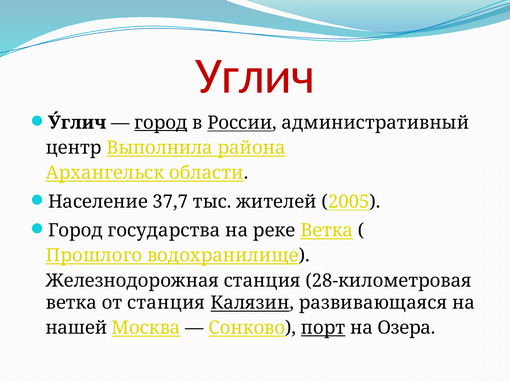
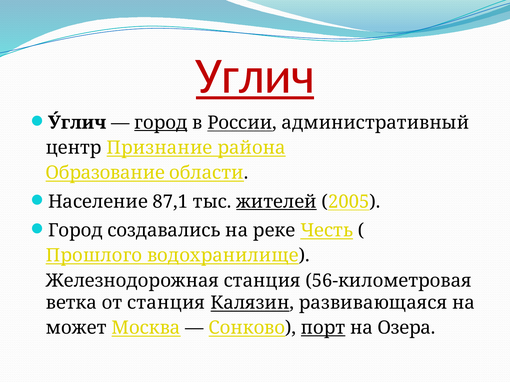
Углич underline: none -> present (255, 76)
Выполнила: Выполнила -> Признание (159, 148)
Архангельск: Архангельск -> Образование (105, 173)
37,7: 37,7 -> 87,1 (170, 202)
жителей underline: none -> present (276, 202)
государства: государства -> создавались (164, 231)
реке Ветка: Ветка -> Честь (327, 231)
28-километровая: 28-километровая -> 56-километровая (389, 281)
нашей: нашей -> может (76, 328)
